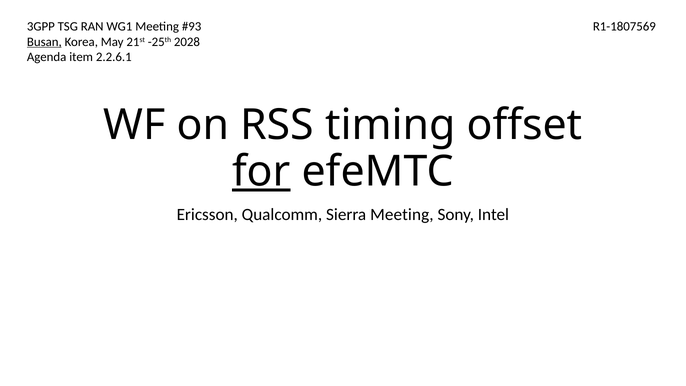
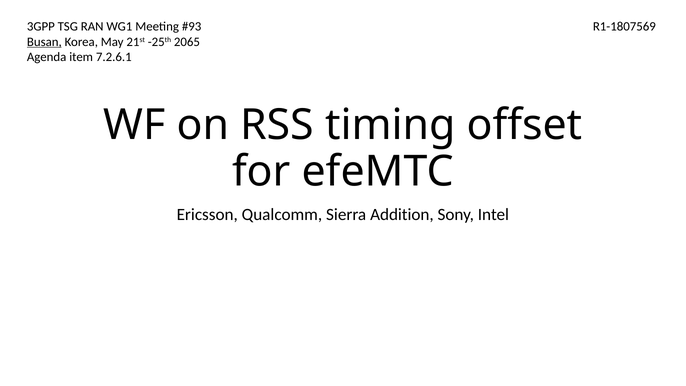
2028: 2028 -> 2065 (187, 42)
2.2.6.1: 2.2.6.1 -> 7.2.6.1 (114, 57)
for underline: present -> none (261, 171)
Sierra Meeting: Meeting -> Addition (402, 214)
